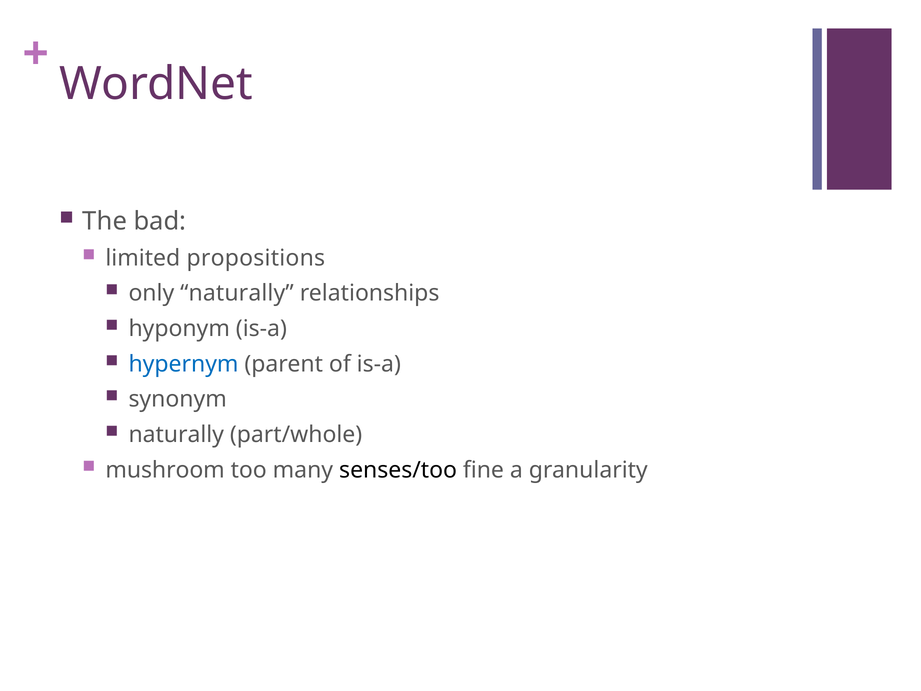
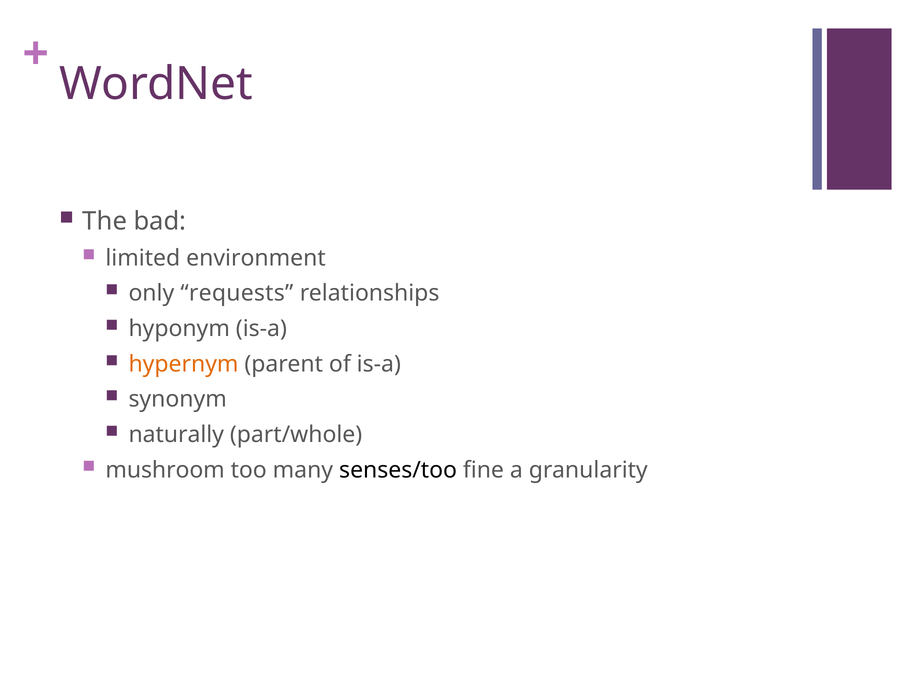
propositions: propositions -> environment (256, 258)
only naturally: naturally -> requests (237, 293)
hypernym colour: blue -> orange (184, 364)
